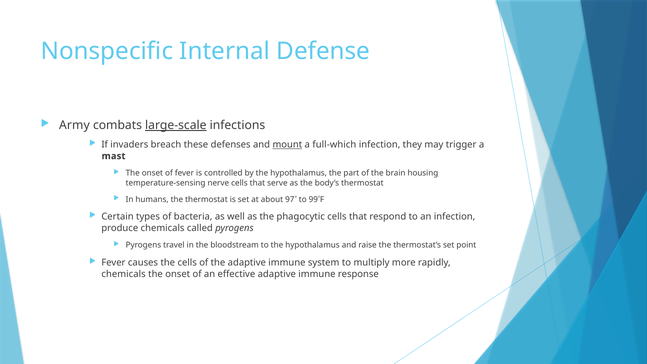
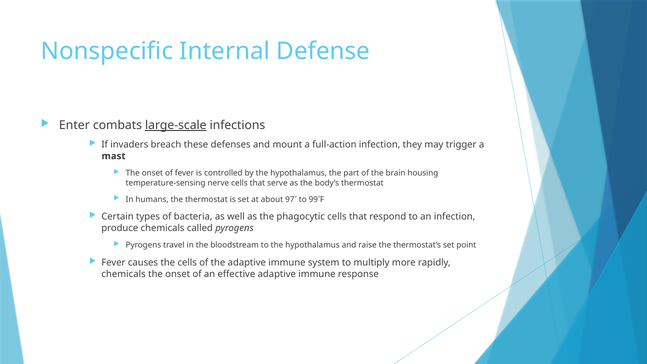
Army: Army -> Enter (74, 125)
mount underline: present -> none (287, 145)
full-which: full-which -> full-action (334, 145)
